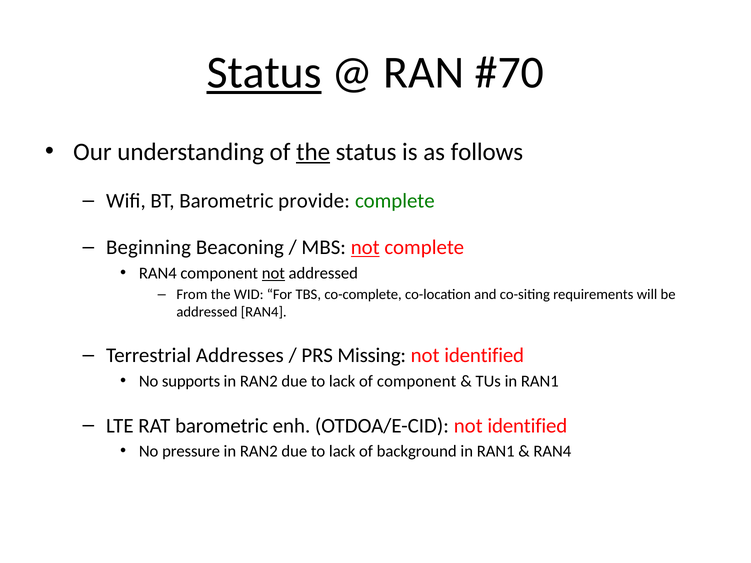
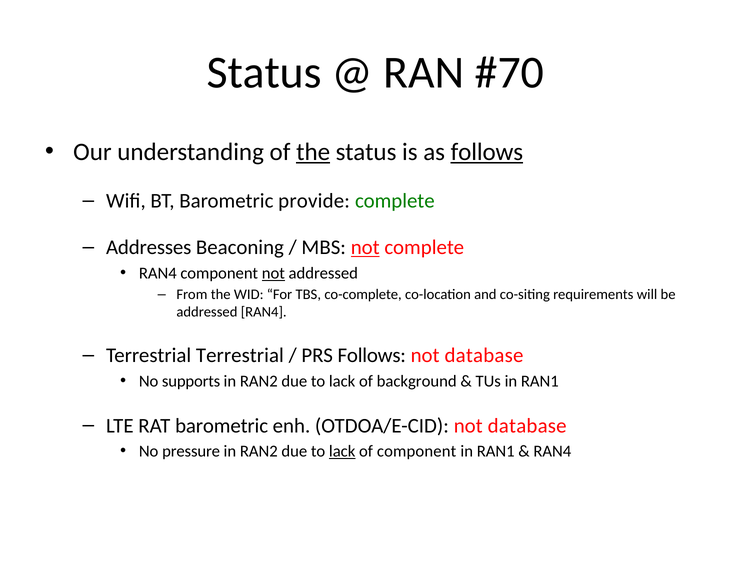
Status underline: present -> none (264, 73)
follows underline: none -> present (487, 152)
Beginning: Beginning -> Addresses (149, 248)
Terrestrial Addresses: Addresses -> Terrestrial (240, 356)
PRS Missing: Missing -> Follows (372, 356)
identified: identified -> database (484, 356)
of component: component -> background (417, 381)
OTDOA/E-CID not identified: identified -> database (527, 426)
lack underline: none -> present (342, 451)
of background: background -> component (417, 451)
